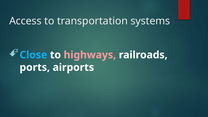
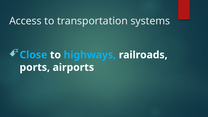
highways colour: pink -> light blue (90, 55)
